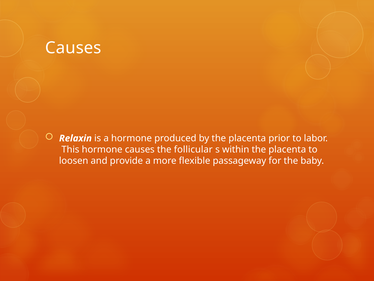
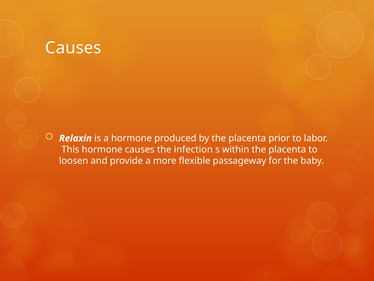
follicular: follicular -> infection (193, 149)
